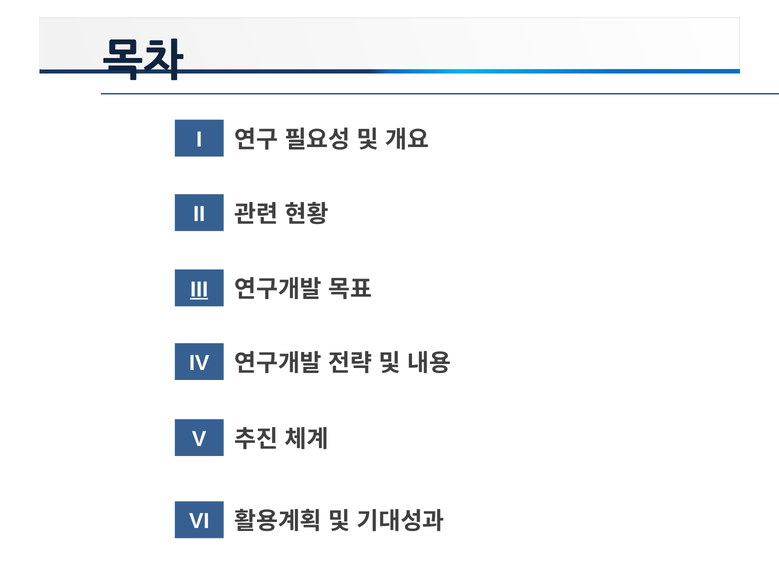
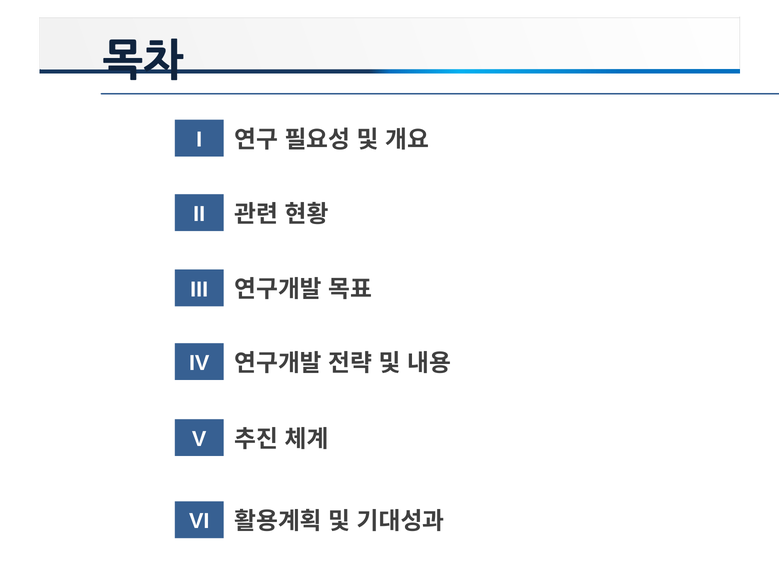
III underline: present -> none (199, 289)
